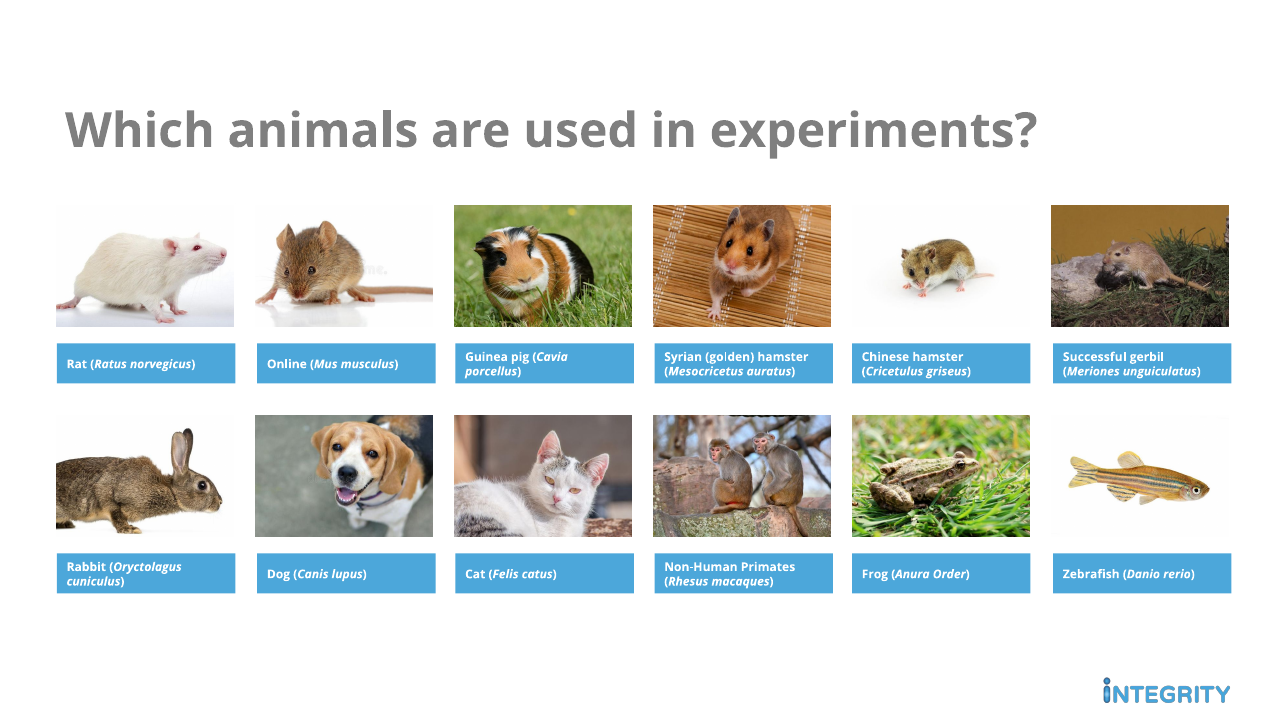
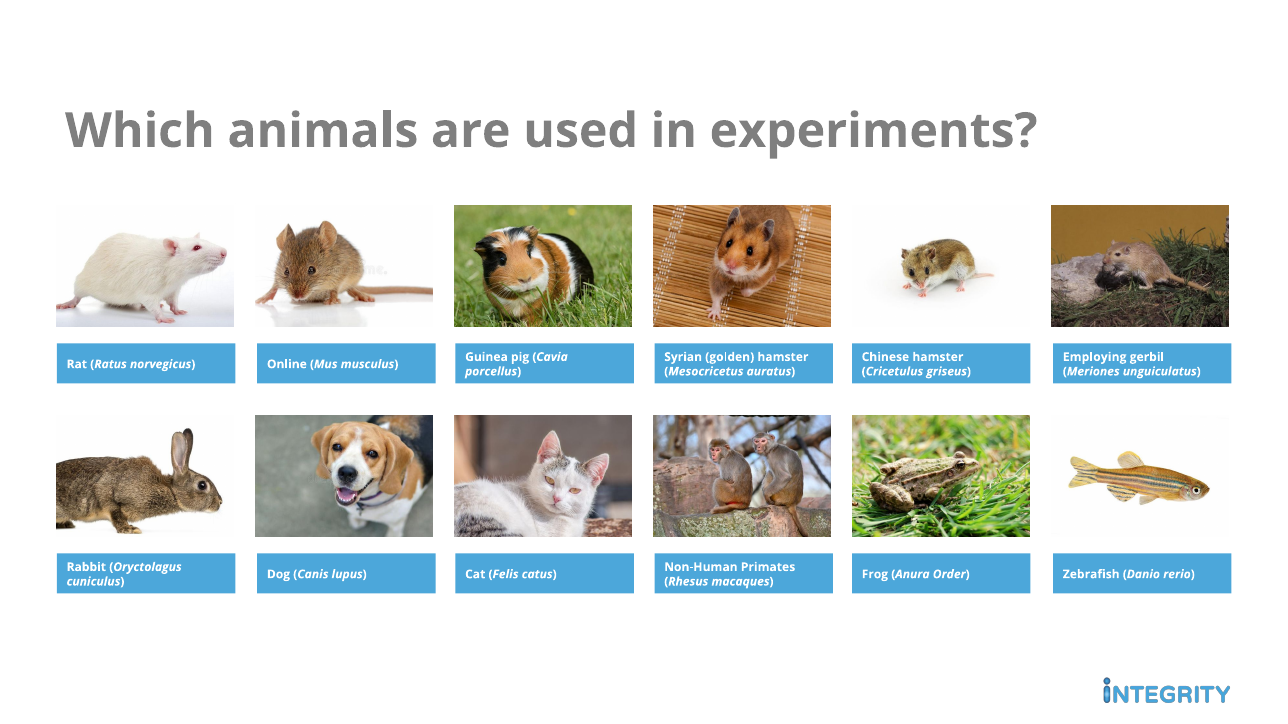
Successful: Successful -> Employing (1095, 357)
